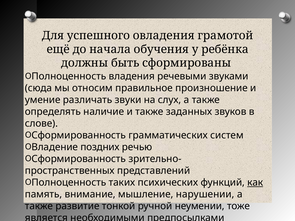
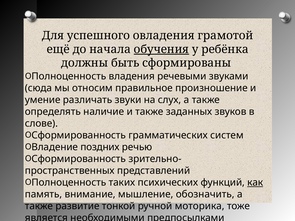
обучения underline: none -> present (161, 49)
нарушении: нарушении -> обозначить (205, 194)
неумении: неумении -> моторика (200, 206)
